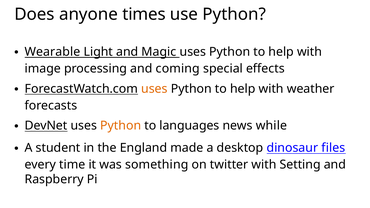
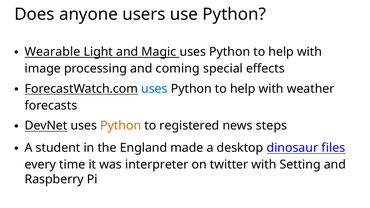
times: times -> users (144, 14)
uses colour: orange -> blue (154, 89)
languages: languages -> registered (189, 126)
while: while -> steps (271, 126)
something: something -> interpreter (157, 165)
